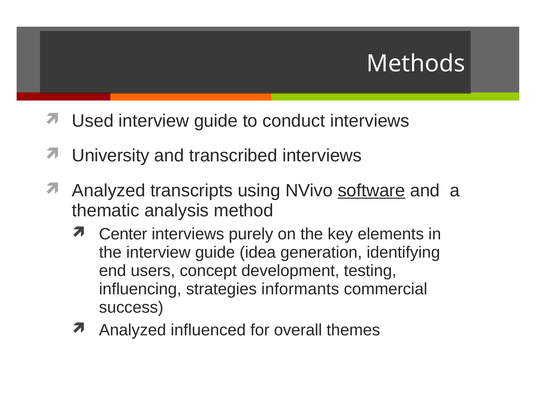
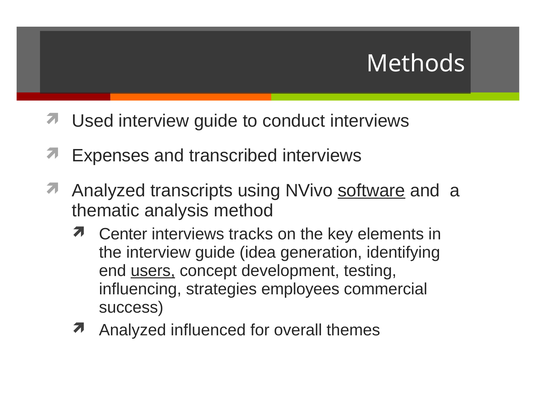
University: University -> Expenses (111, 156)
purely: purely -> tracks (251, 234)
users underline: none -> present (153, 271)
informants: informants -> employees (300, 289)
